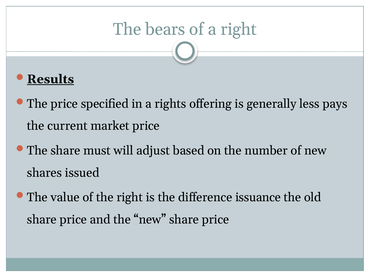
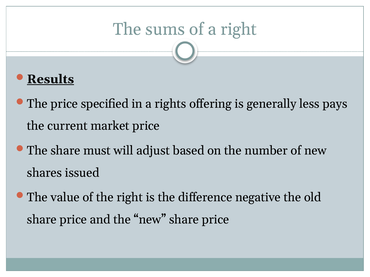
bears: bears -> sums (165, 29)
issuance: issuance -> negative (258, 198)
